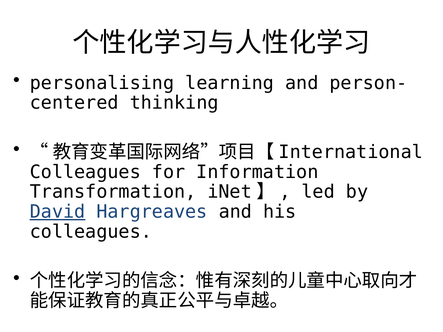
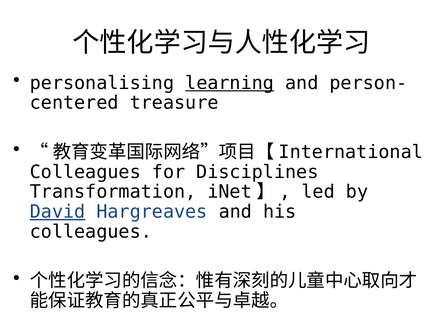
learning underline: none -> present (230, 83)
thinking: thinking -> treasure (174, 103)
Information: Information -> Disciplines (257, 172)
